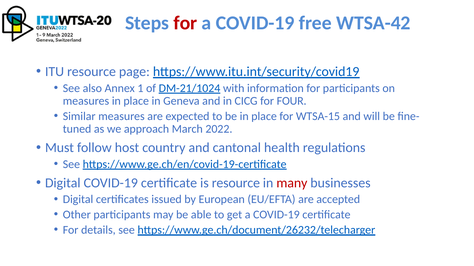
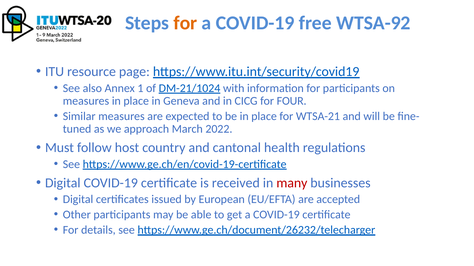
for colour: red -> orange (185, 23)
WTSA-42: WTSA-42 -> WTSA-92 (373, 23)
WTSA-15: WTSA-15 -> WTSA-21 (318, 116)
is resource: resource -> received (236, 183)
